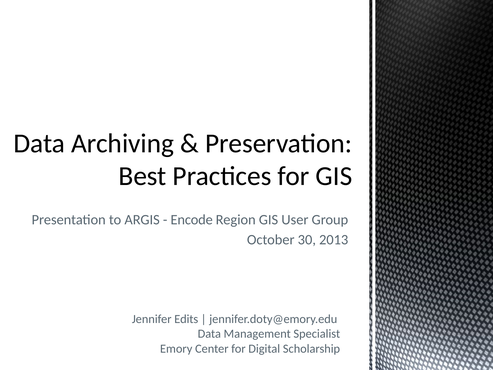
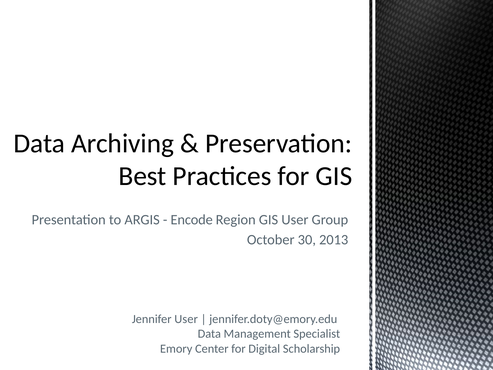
Jennifer Edits: Edits -> User (186, 319)
